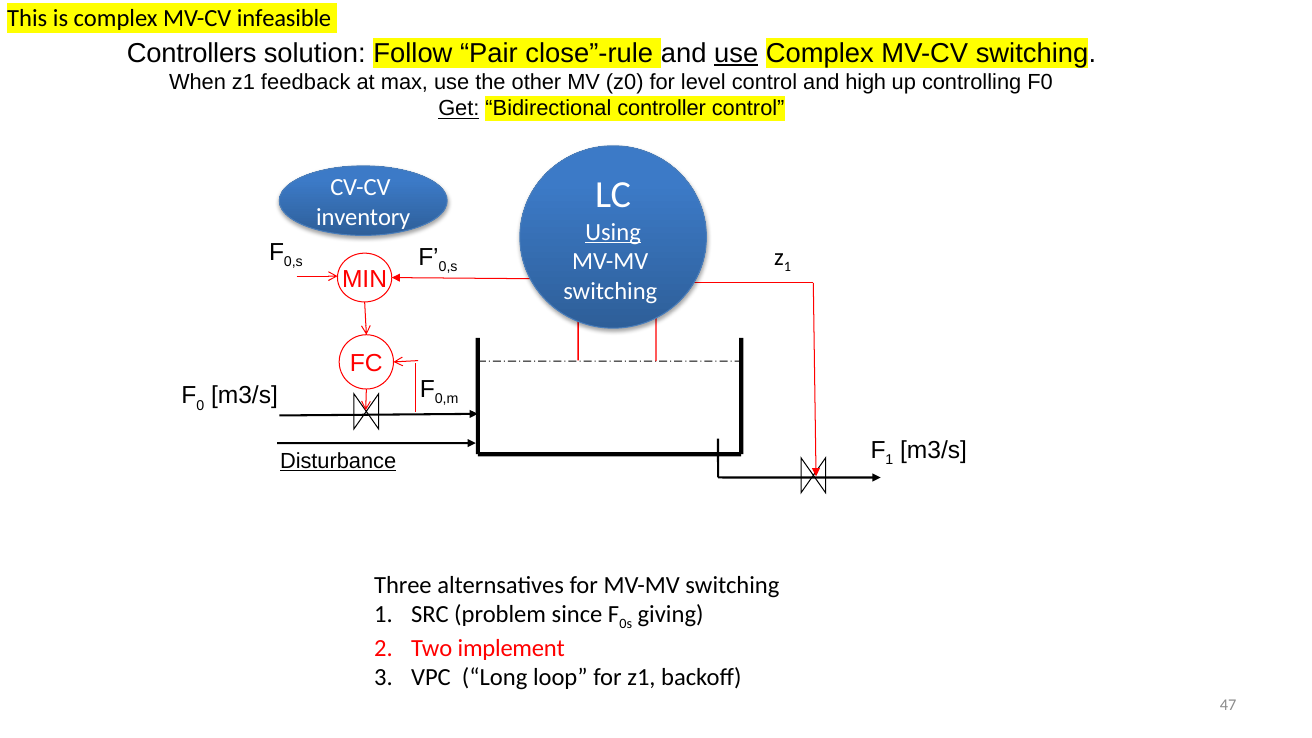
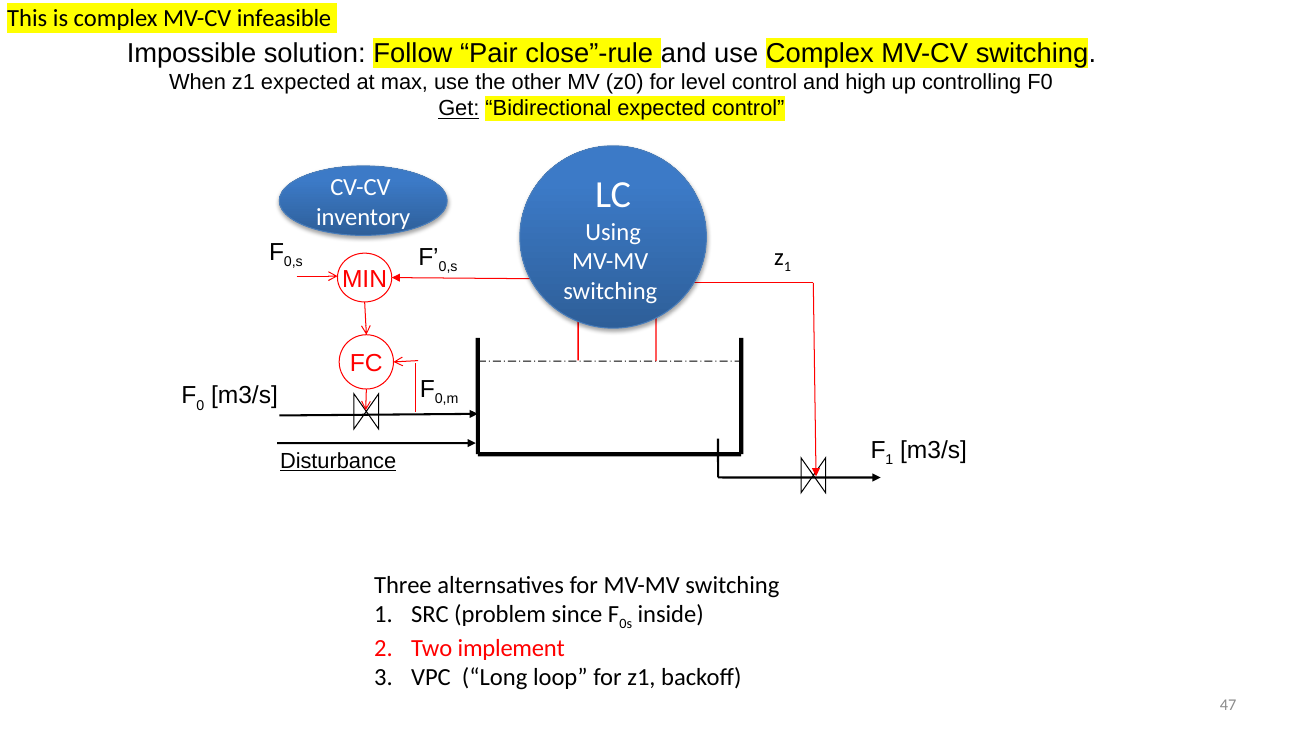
Controllers: Controllers -> Impossible (192, 53)
use underline: present -> none (736, 53)
z1 feedback: feedback -> expected (306, 83)
Bidirectional controller: controller -> expected (662, 109)
Using underline: present -> none (613, 232)
giving: giving -> inside (671, 615)
